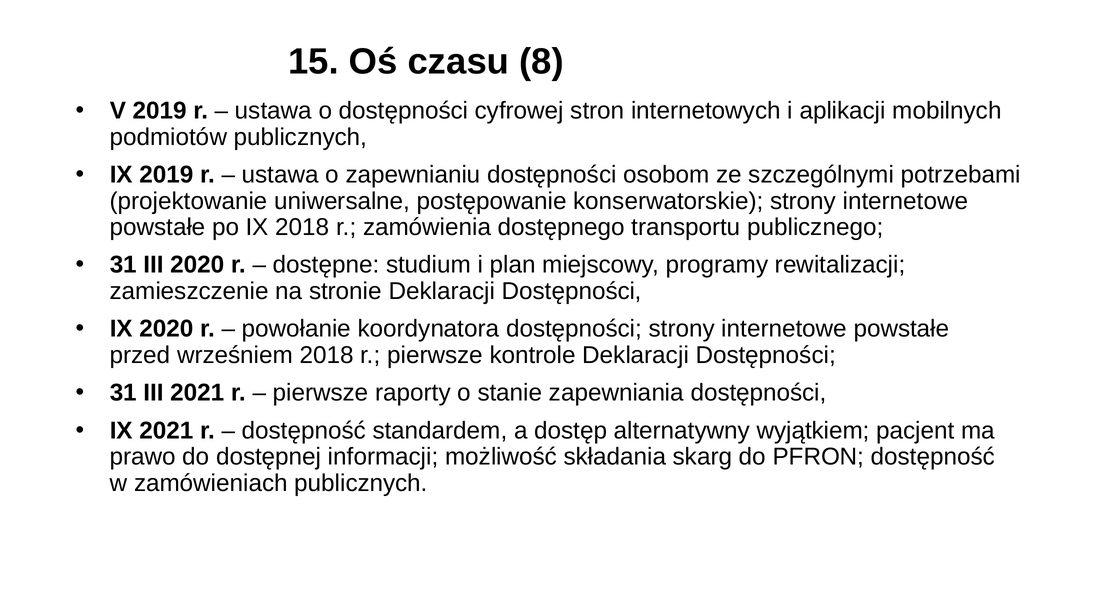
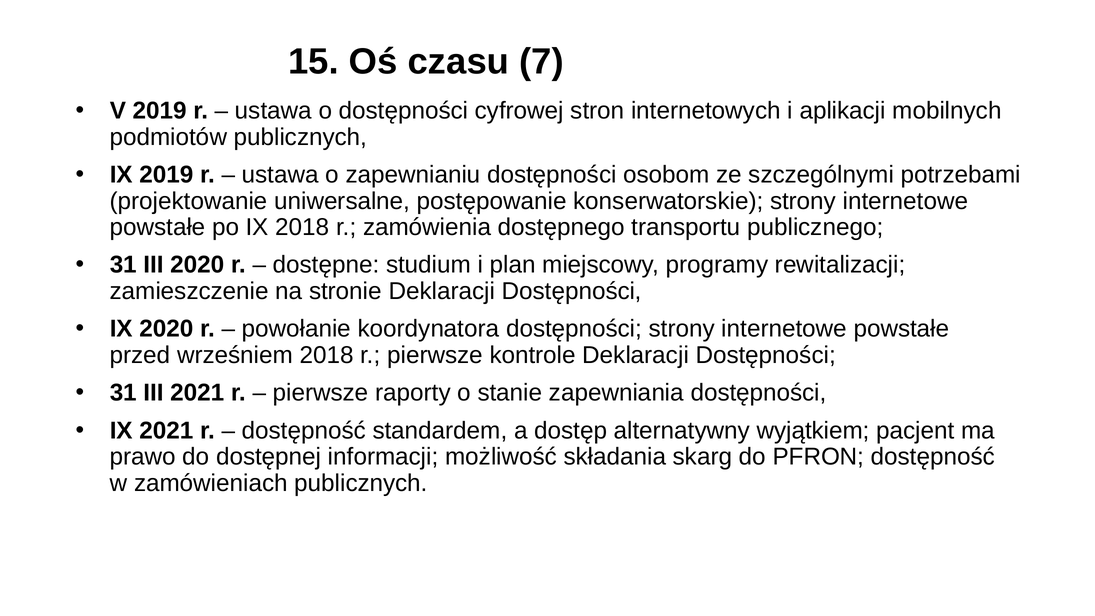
8: 8 -> 7 (542, 62)
